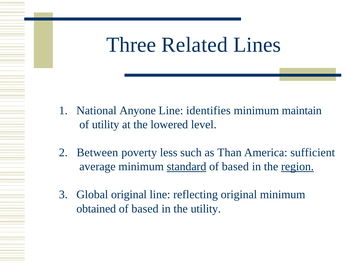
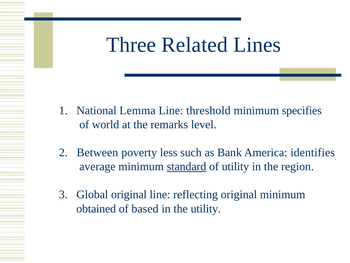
Anyone: Anyone -> Lemma (138, 110)
identifies: identifies -> threshold (208, 110)
maintain: maintain -> specifies (302, 110)
of utility: utility -> world (106, 124)
lowered: lowered -> remarks (169, 124)
Than: Than -> Bank (230, 152)
sufficient: sufficient -> identifies (313, 152)
based: based -> utility (235, 166)
region underline: present -> none (297, 166)
